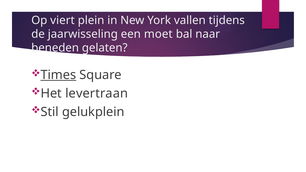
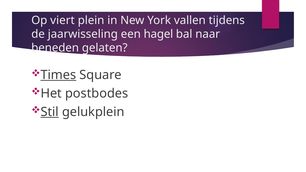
moet: moet -> hagel (158, 34)
levertraan: levertraan -> postbodes (97, 94)
Stil underline: none -> present (50, 112)
